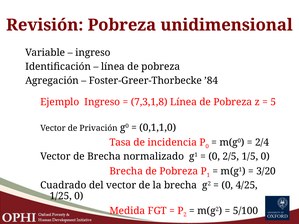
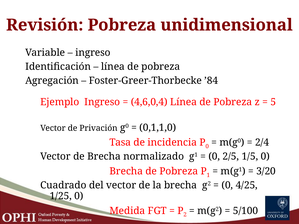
7,3,1,8: 7,3,1,8 -> 4,6,0,4 (149, 102)
